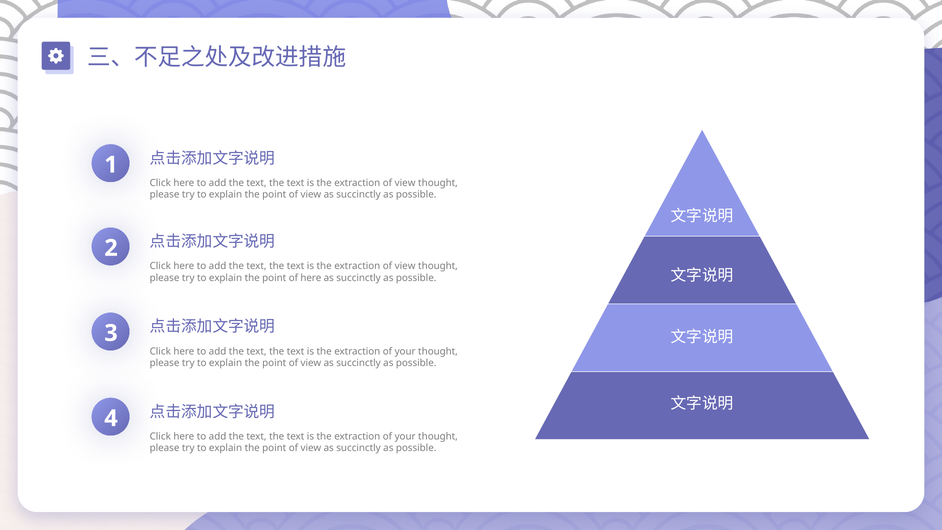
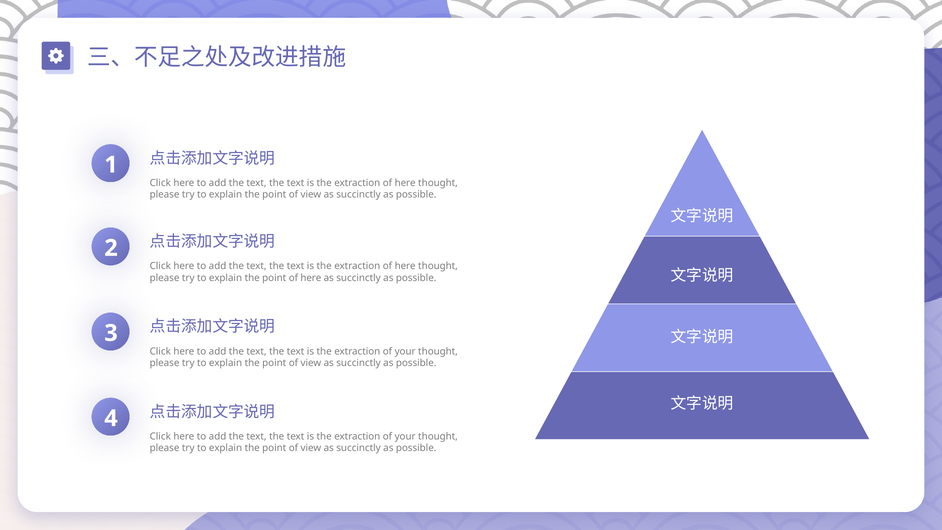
view: view -> here (405, 183)
view: view -> here (405, 266)
